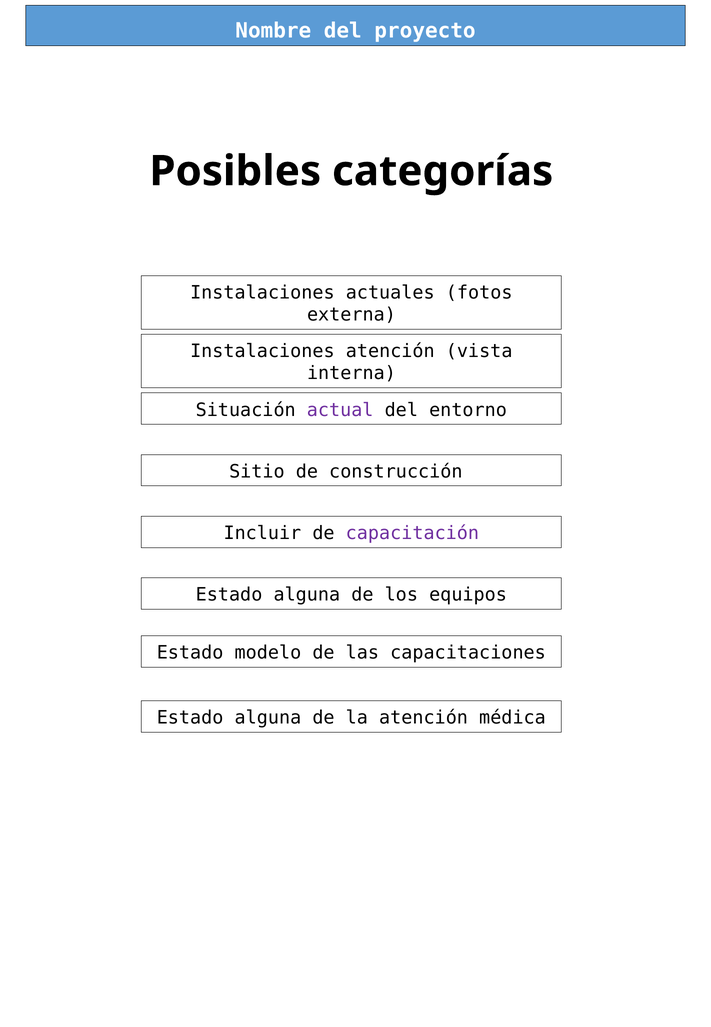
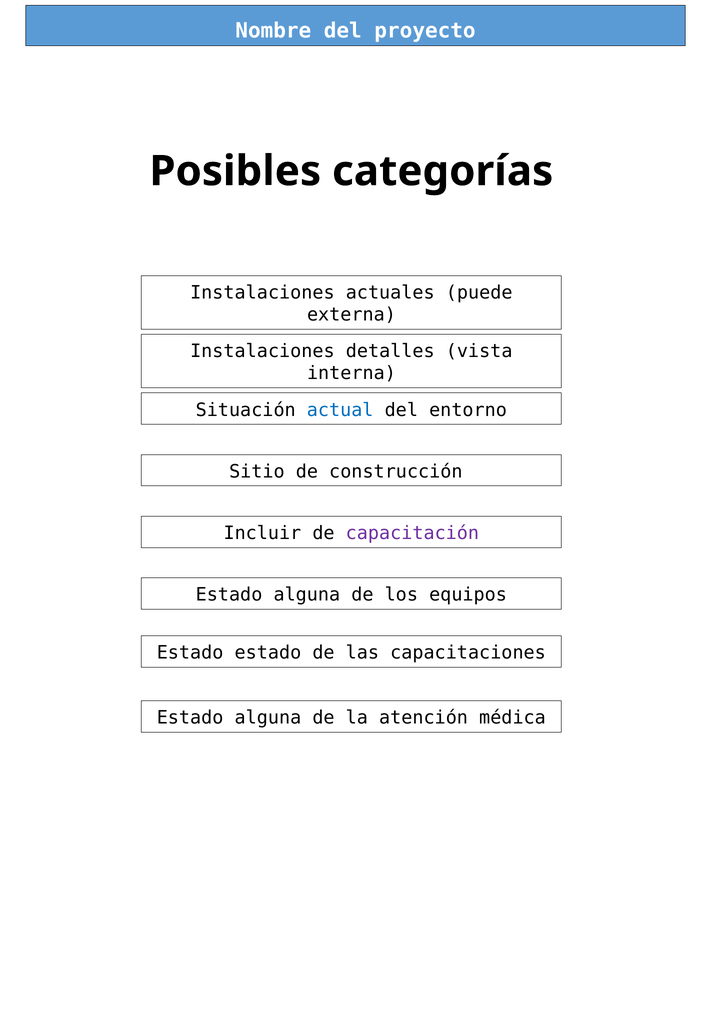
fotos: fotos -> puede (479, 293)
Instalaciones atención: atención -> detalles (390, 351)
actual colour: purple -> blue (340, 410)
Estado modelo: modelo -> estado (268, 653)
